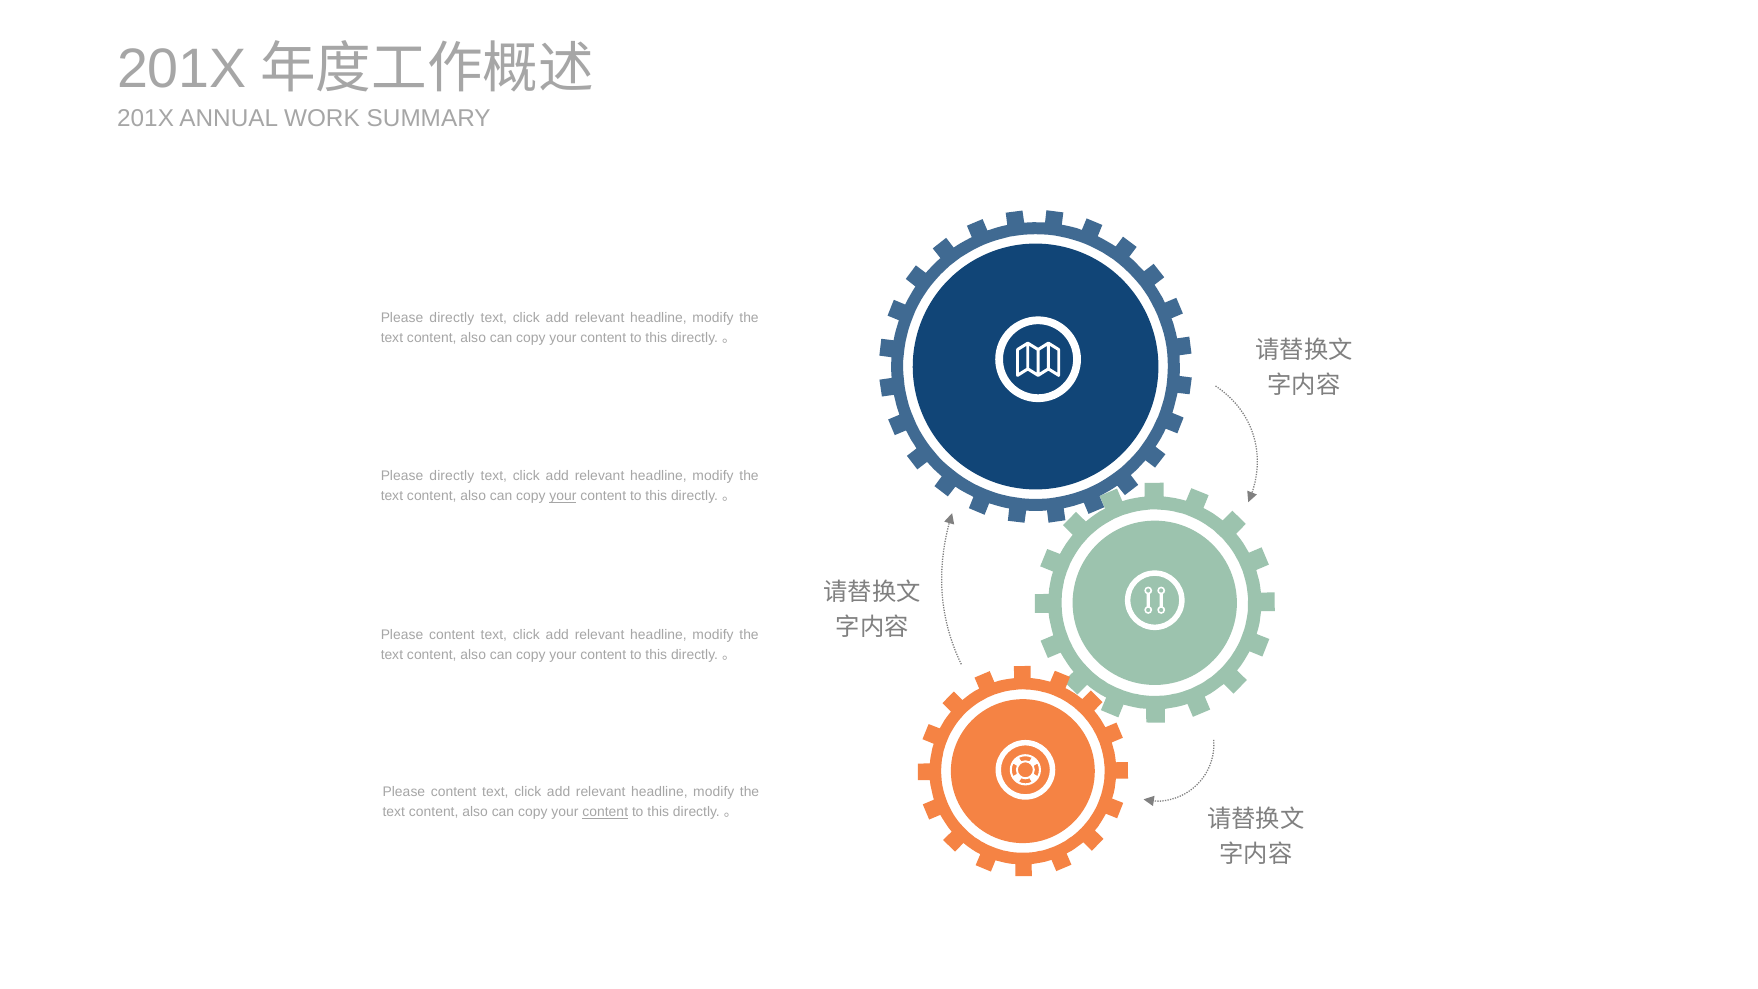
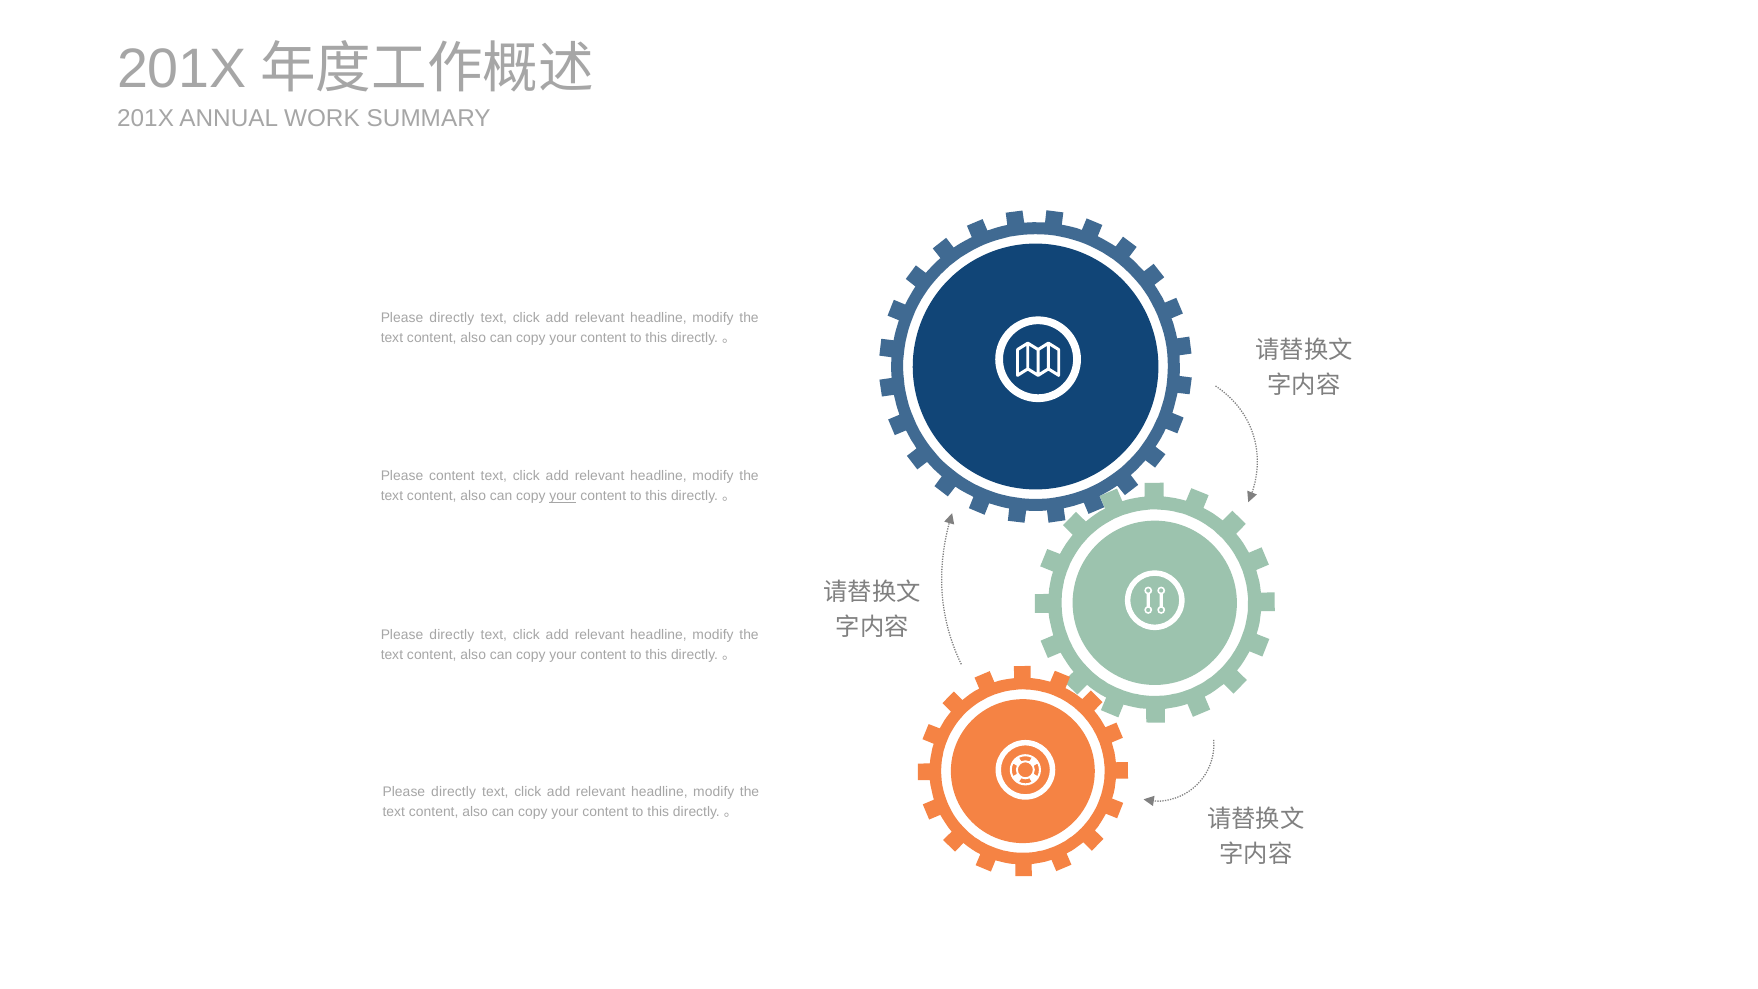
directly: directly -> content (452, 476)
content: content -> directly (452, 635)
content: content -> directly (454, 792)
content underline: present -> none (605, 812)
